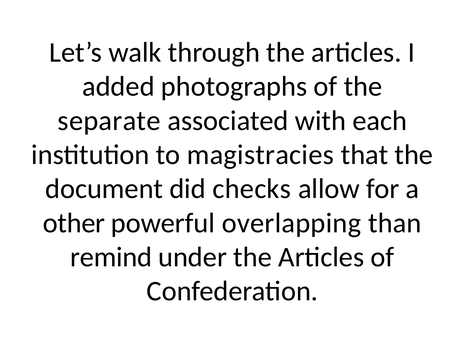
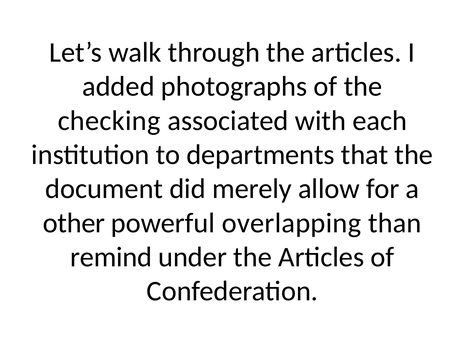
separate: separate -> checking (109, 121)
magistracies: magistracies -> departments (261, 155)
checks: checks -> merely (252, 189)
